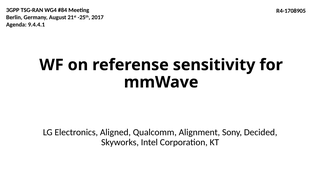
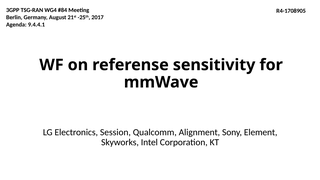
Aligned: Aligned -> Session (115, 132)
Decided: Decided -> Element (261, 132)
